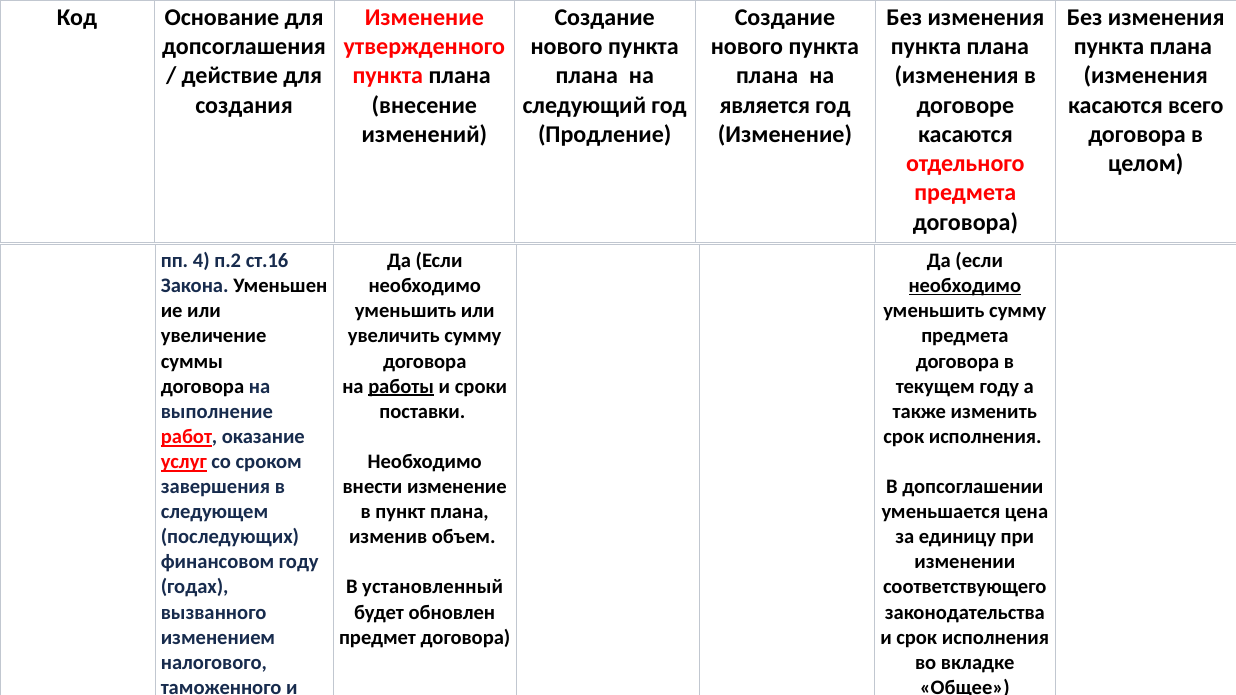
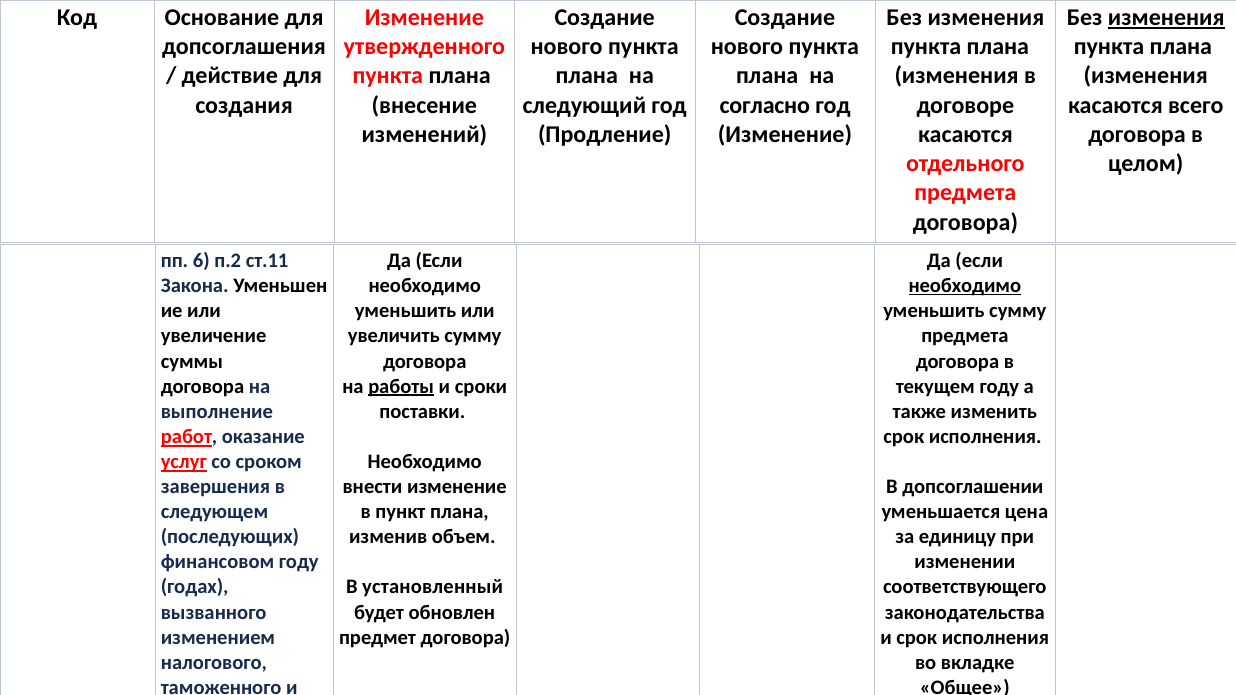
изменения underline: none -> present (1166, 18)
является: является -> согласно (765, 105)
4: 4 -> 6 (201, 261)
ст.16: ст.16 -> ст.11 (267, 261)
